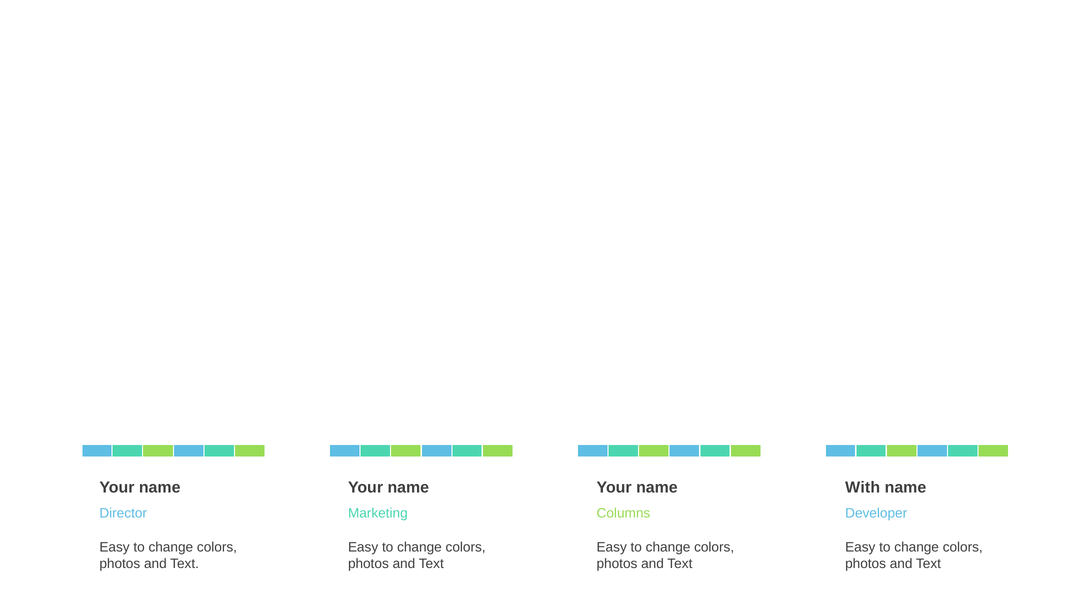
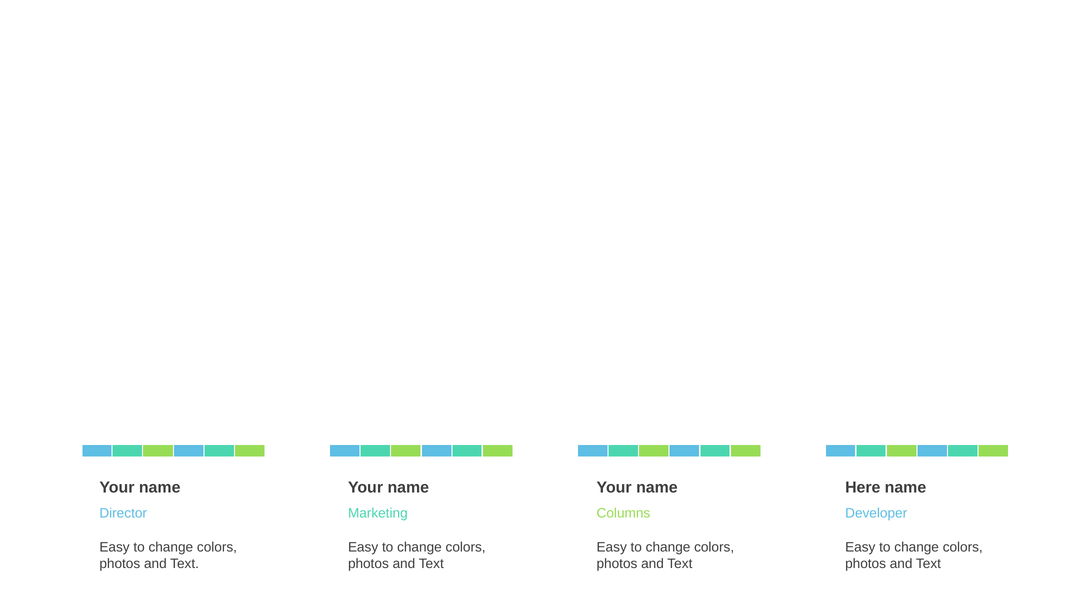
With: With -> Here (863, 487)
